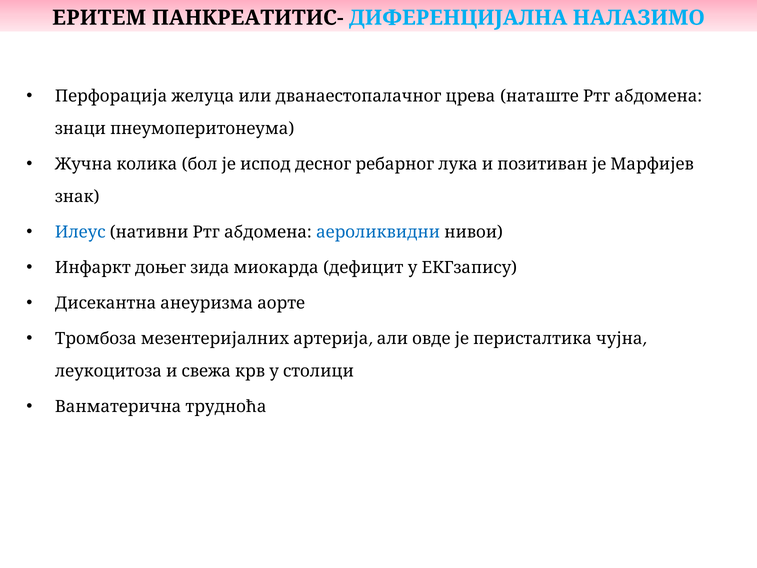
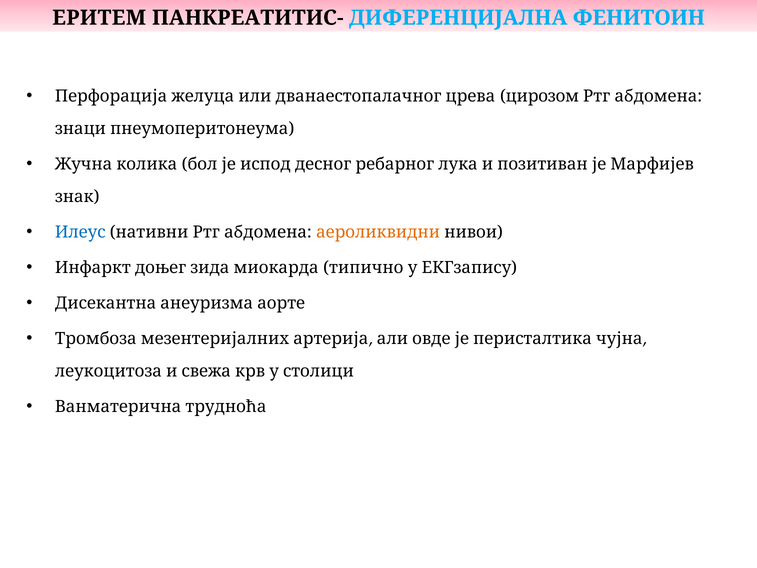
НАЛАЗИМО: НАЛАЗИМО -> ФЕНИТОИН (639, 18)
наташте: наташте -> цирозом (540, 96)
аероликвидни colour: blue -> orange (378, 232)
дефицит: дефицит -> типично (363, 268)
